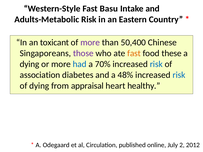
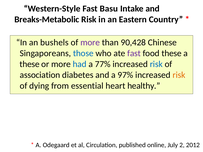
Adults-Metabolic: Adults-Metabolic -> Breaks-Metabolic (47, 19)
toxicant: toxicant -> bushels (54, 43)
50,400: 50,400 -> 90,428 (133, 43)
those colour: purple -> blue (83, 53)
fast colour: orange -> purple (134, 53)
dying: dying -> these (30, 64)
70%: 70% -> 77% (103, 64)
48%: 48% -> 97% (125, 75)
risk colour: blue -> orange (179, 75)
appraisal: appraisal -> essential (87, 86)
